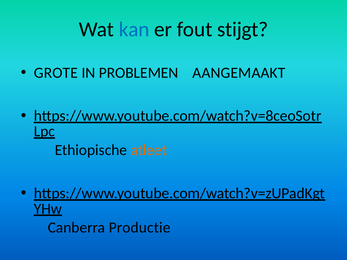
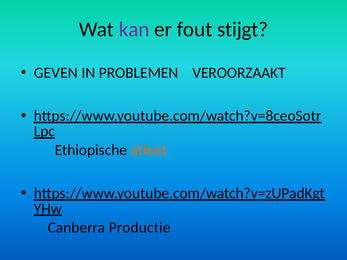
kan colour: blue -> purple (134, 29)
GROTE: GROTE -> GEVEN (56, 73)
AANGEMAAKT: AANGEMAAKT -> VEROORZAAKT (239, 73)
